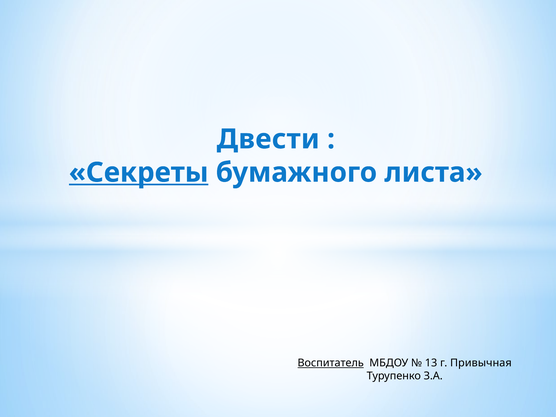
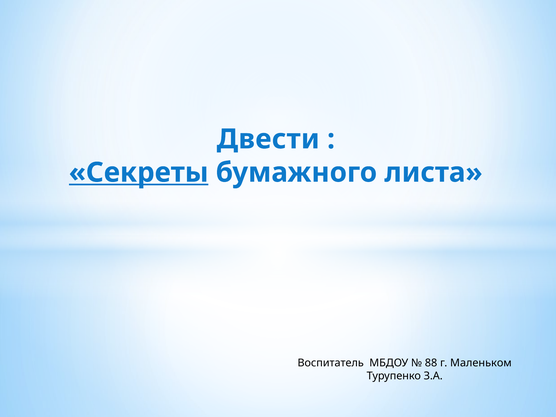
Воспитатель underline: present -> none (331, 363)
13: 13 -> 88 (431, 363)
Привычная: Привычная -> Маленьком (481, 363)
